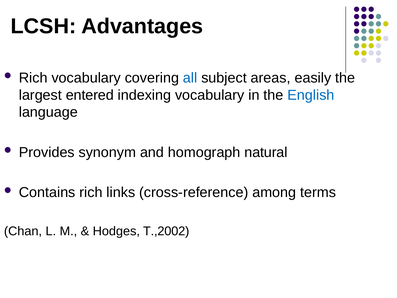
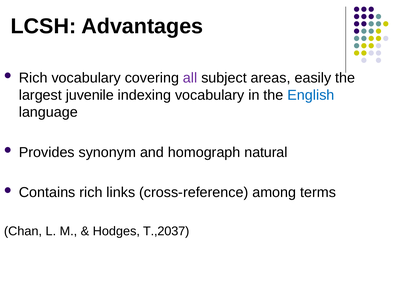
all colour: blue -> purple (190, 78)
entered: entered -> juvenile (90, 95)
T.,2002: T.,2002 -> T.,2037 (166, 231)
